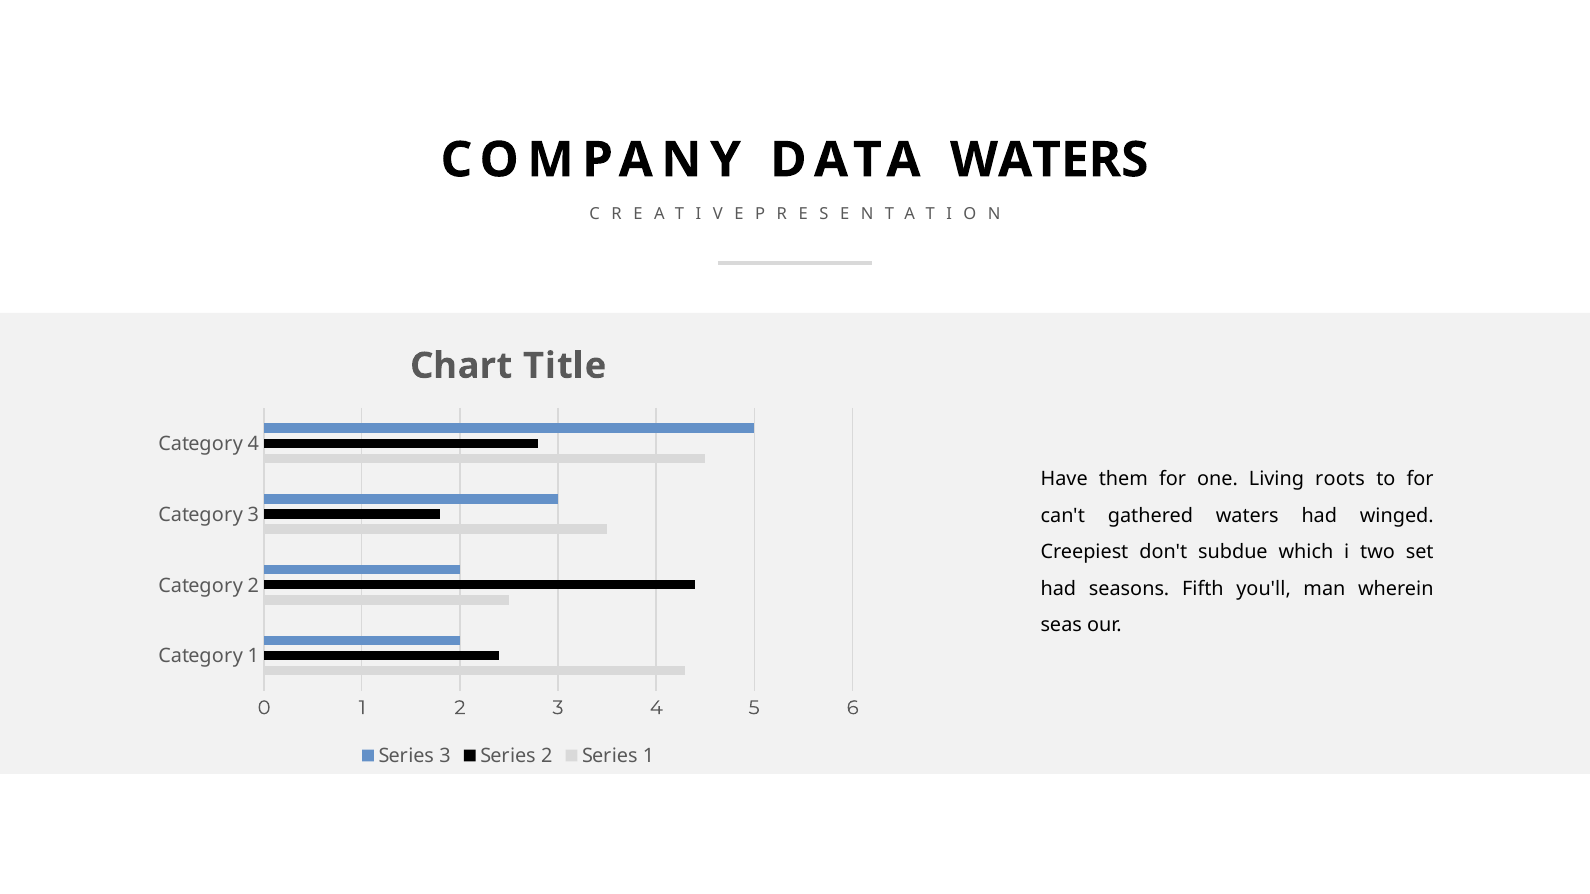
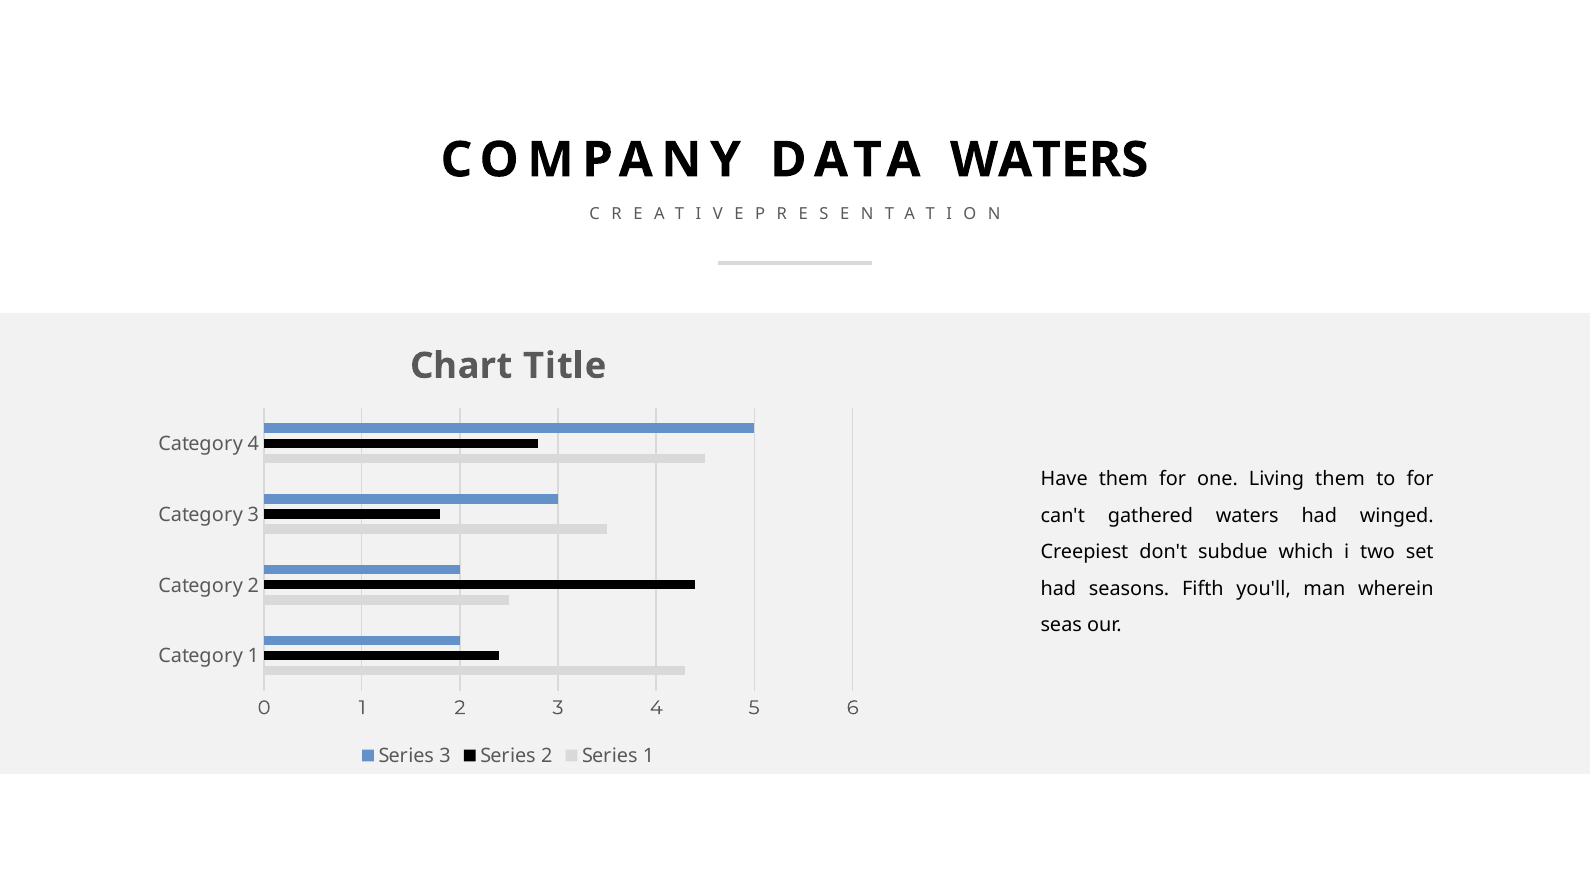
Living roots: roots -> them (1340, 479)
